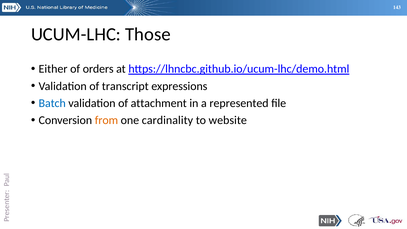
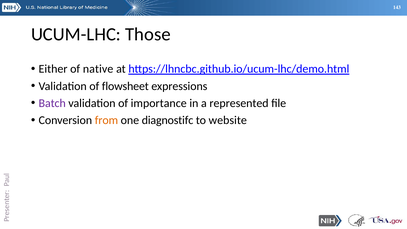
orders: orders -> native (98, 69)
transcript: transcript -> flowsheet (125, 86)
Batch colour: blue -> purple (52, 103)
attachment: attachment -> importance (159, 103)
cardinality: cardinality -> diagnostifc (168, 120)
